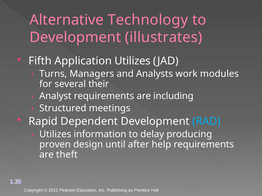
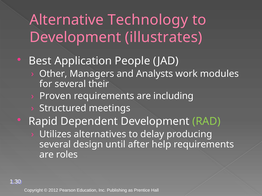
Fifth: Fifth -> Best (40, 61)
Application Utilizes: Utilizes -> People (132, 61)
Turns: Turns -> Other (53, 74)
Analyst: Analyst -> Proven (55, 96)
RAD colour: light blue -> light green (206, 122)
information: information -> alternatives (100, 134)
proven: proven -> several (55, 145)
theft: theft -> roles (67, 155)
